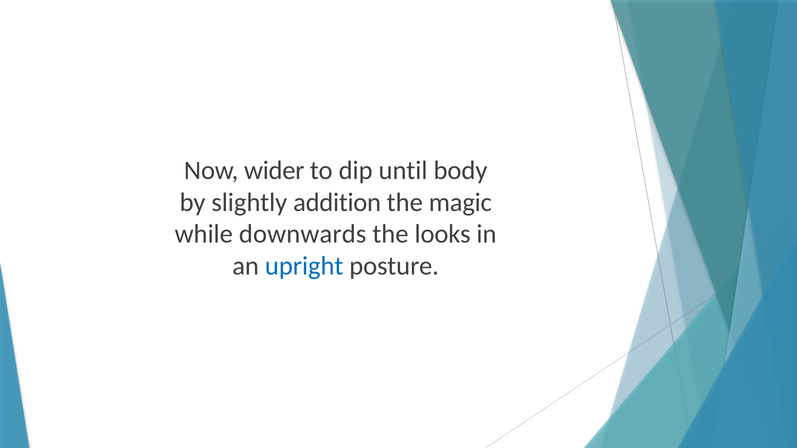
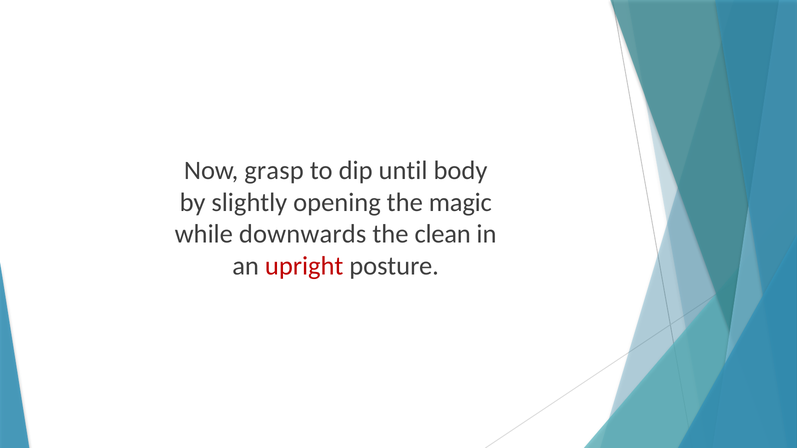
wider: wider -> grasp (274, 171)
addition: addition -> opening (337, 202)
looks: looks -> clean (443, 234)
upright colour: blue -> red (304, 266)
